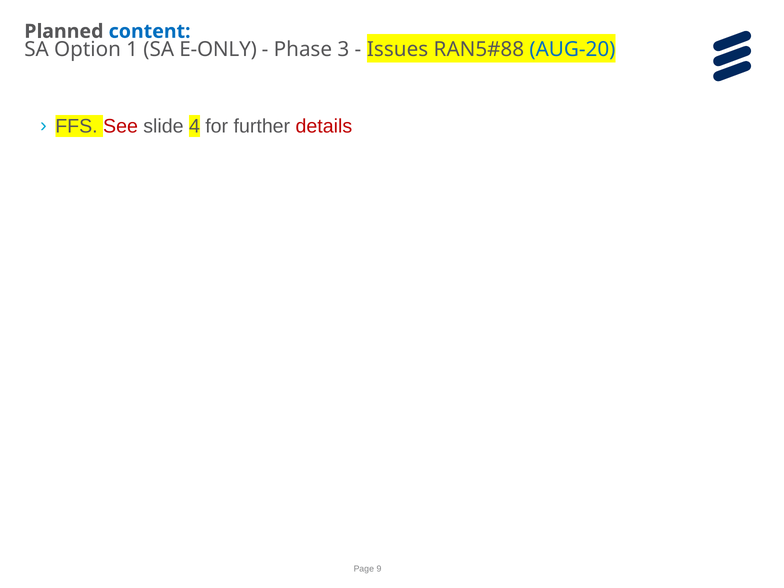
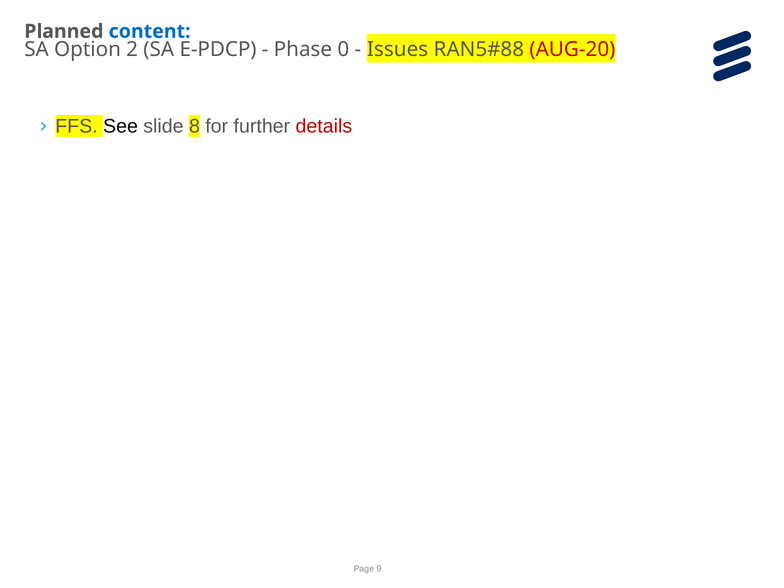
1: 1 -> 2 (132, 49)
E-ONLY: E-ONLY -> E-PDCP (218, 49)
3: 3 -> 0 (343, 49)
AUG-20 colour: blue -> red (572, 49)
See colour: red -> black (121, 126)
4: 4 -> 8 (195, 126)
